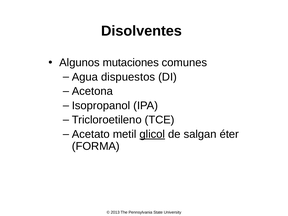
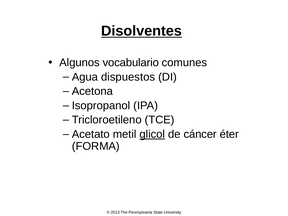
Disolventes underline: none -> present (142, 31)
mutaciones: mutaciones -> vocabulario (131, 63)
salgan: salgan -> cáncer (200, 134)
